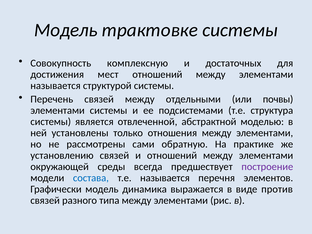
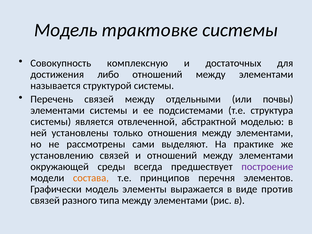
мест: мест -> либо (108, 74)
обратную: обратную -> выделяют (185, 144)
состава colour: blue -> orange (91, 178)
т.е называется: называется -> принципов (165, 178)
динамика: динамика -> элементы (144, 189)
